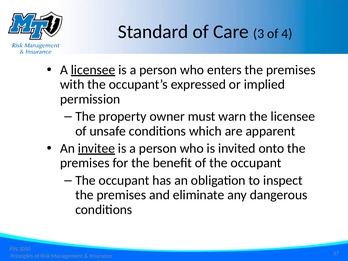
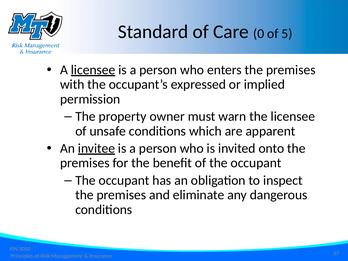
3: 3 -> 0 (259, 34)
4: 4 -> 5 (287, 34)
